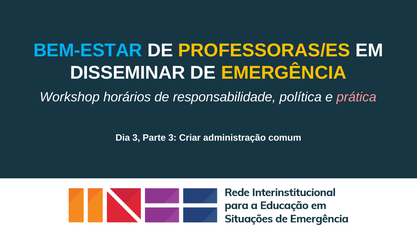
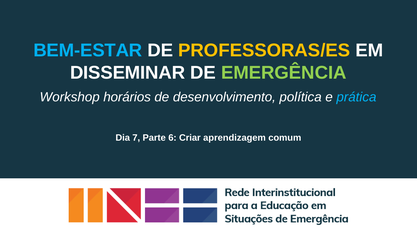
EMERGÊNCIA colour: yellow -> light green (284, 73)
responsabilidade: responsabilidade -> desenvolvimento (224, 97)
prática colour: pink -> light blue (356, 97)
Dia 3: 3 -> 7 (136, 138)
Parte 3: 3 -> 6 (172, 138)
administração: administração -> aprendizagem (235, 138)
